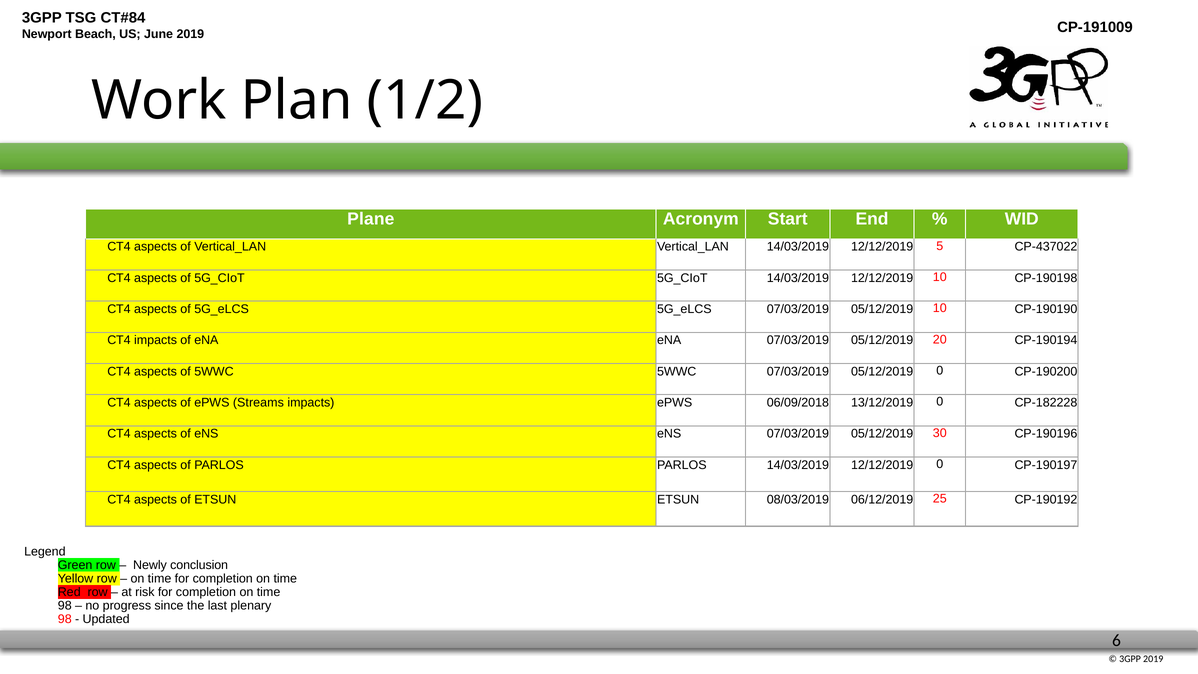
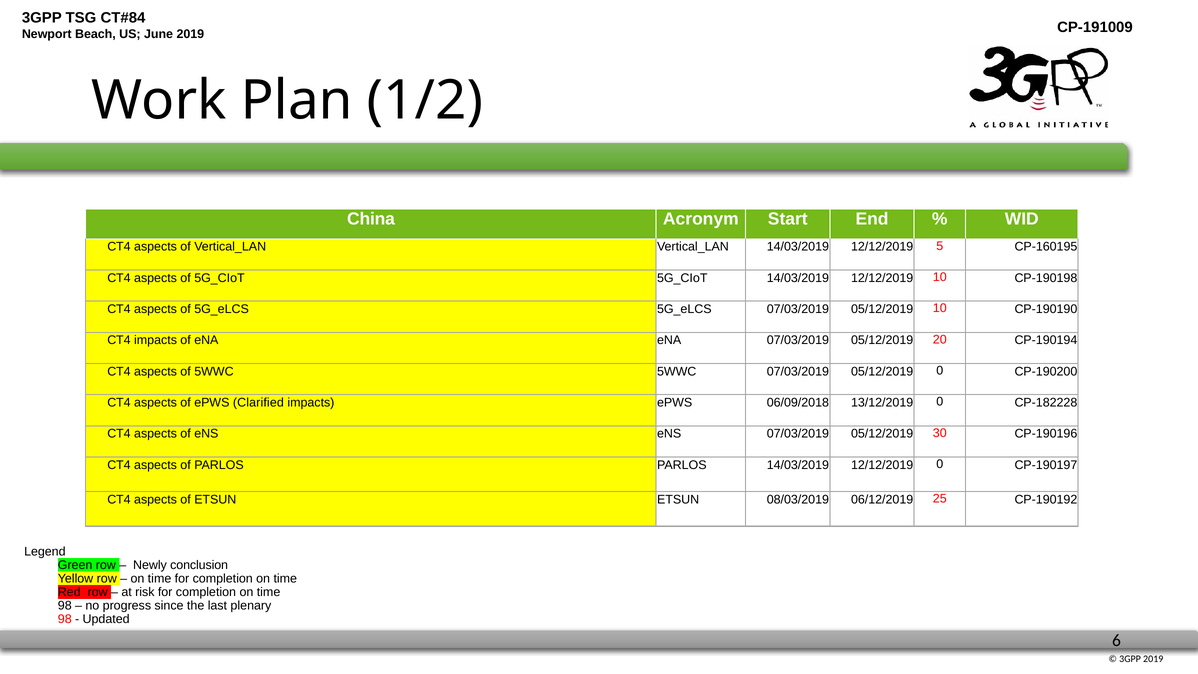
Plane: Plane -> China (371, 219)
CP-437022: CP-437022 -> CP-160195 (1046, 247)
Streams: Streams -> Clarified (258, 403)
